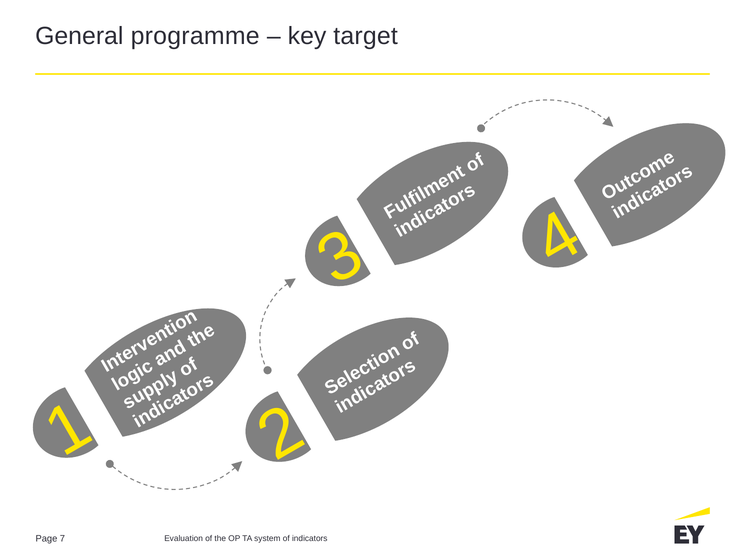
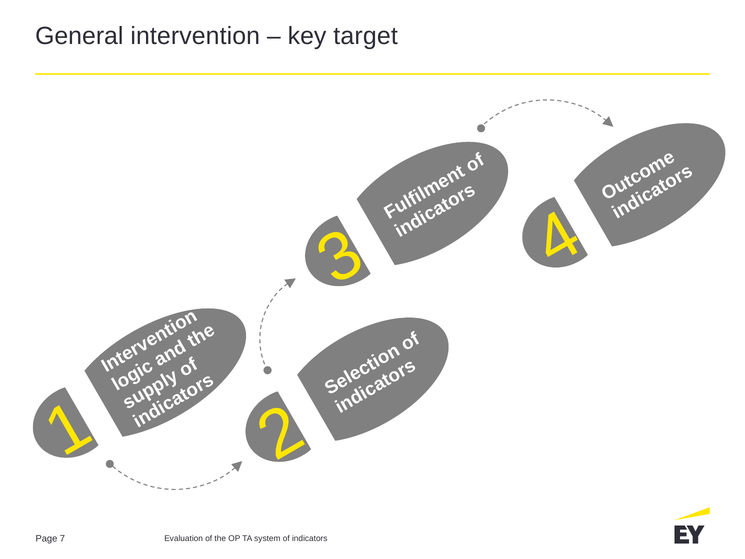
programme: programme -> intervention (195, 36)
